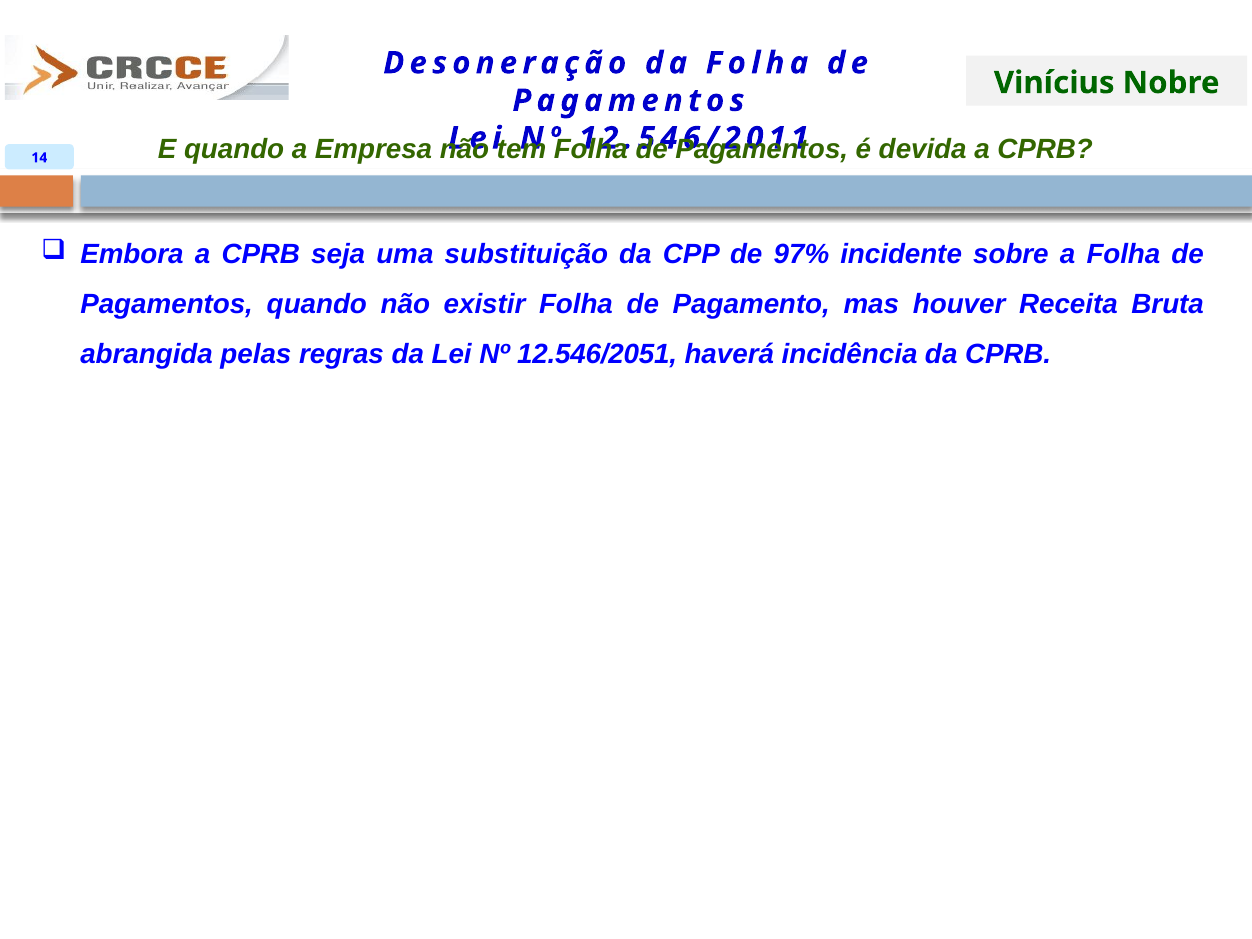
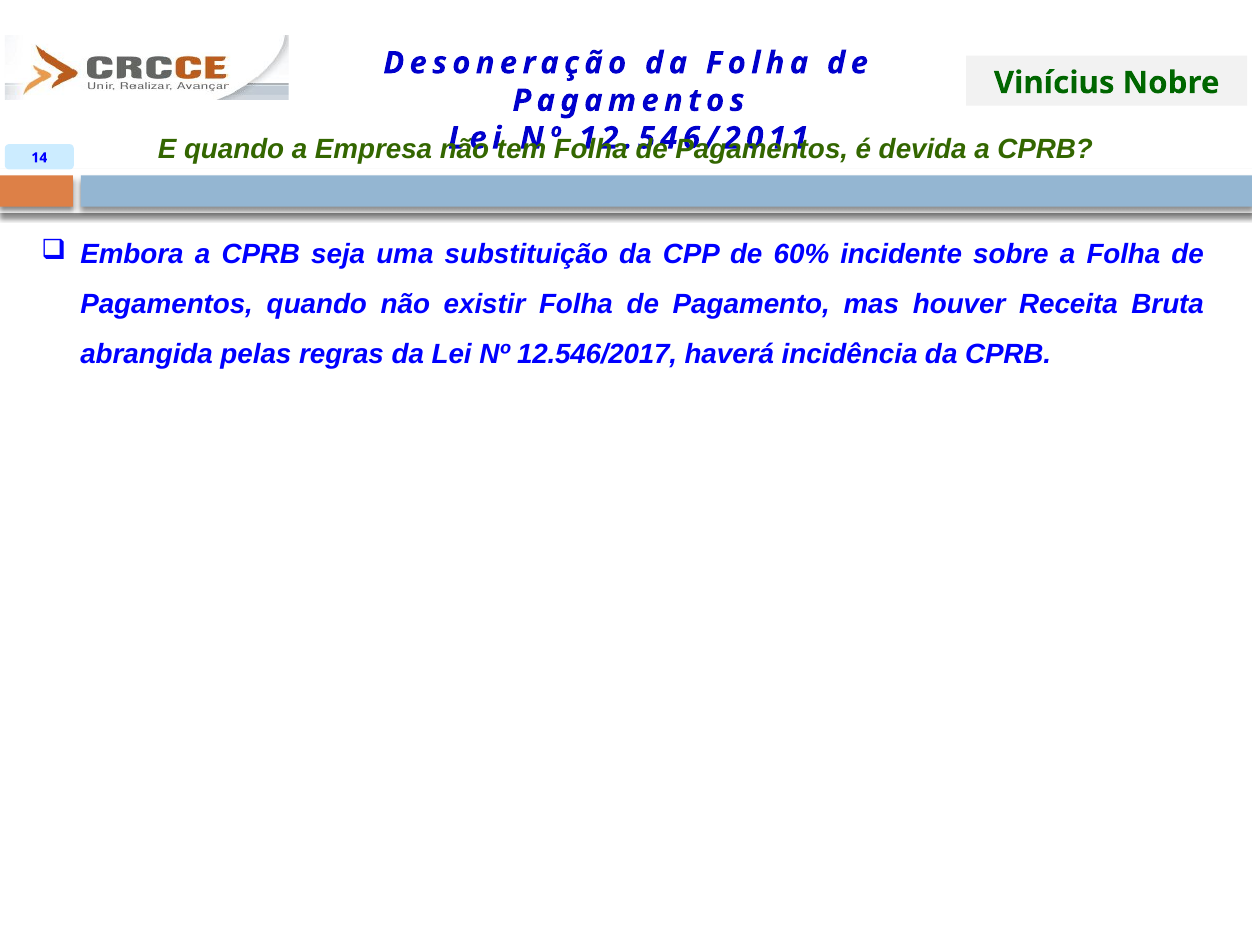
97%: 97% -> 60% (801, 255)
12.546/2051: 12.546/2051 -> 12.546/2017 (597, 355)
